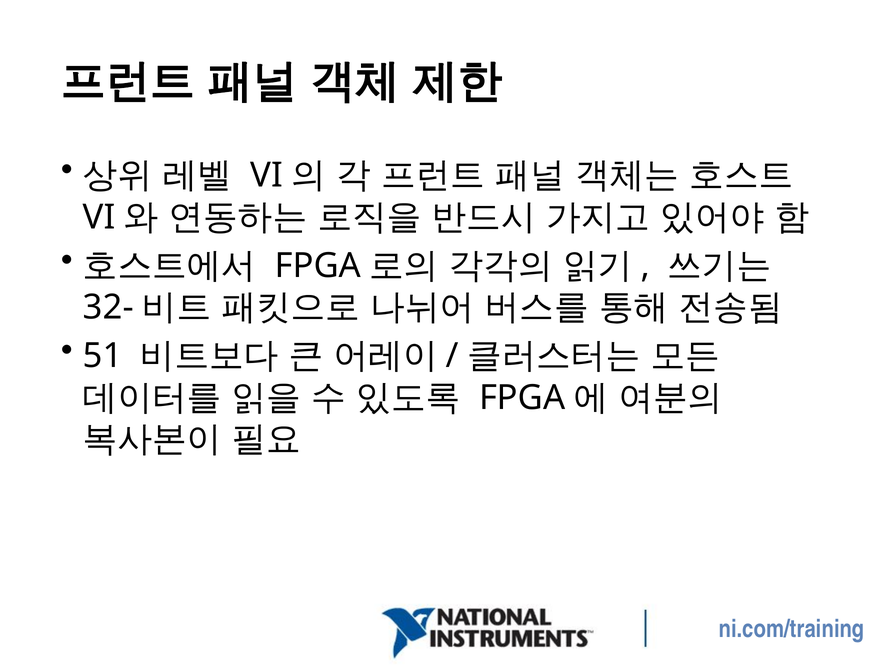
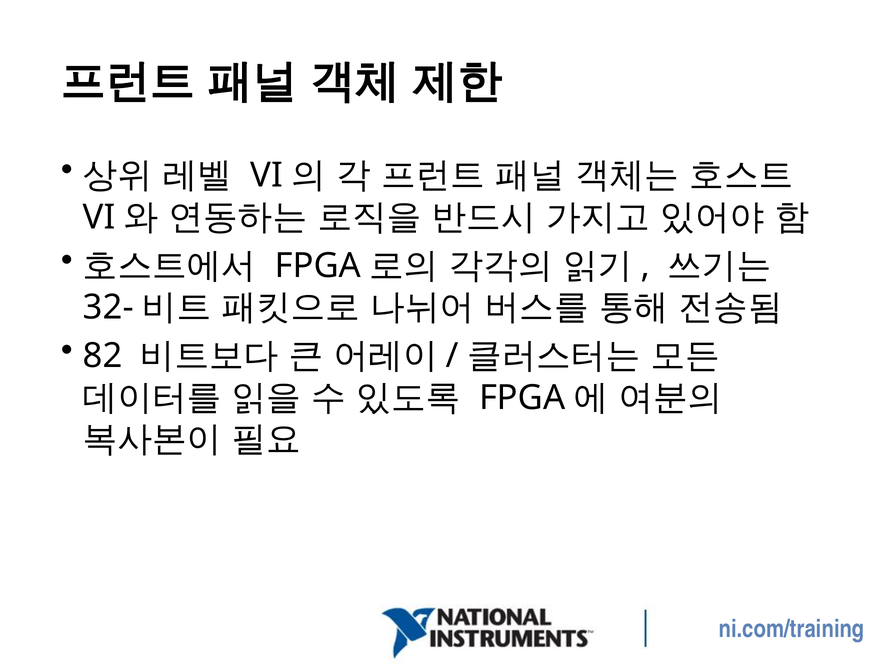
51: 51 -> 82 (103, 356)
